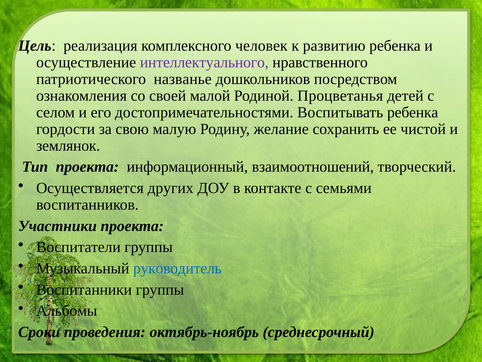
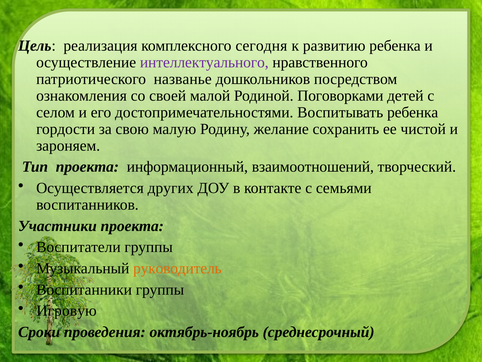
человек: человек -> сегодня (261, 46)
Процветанья: Процветанья -> Поговорками (340, 96)
землянок: землянок -> зароняем (68, 145)
руководитель colour: blue -> orange (177, 268)
Альбомы: Альбомы -> Игровую (67, 310)
